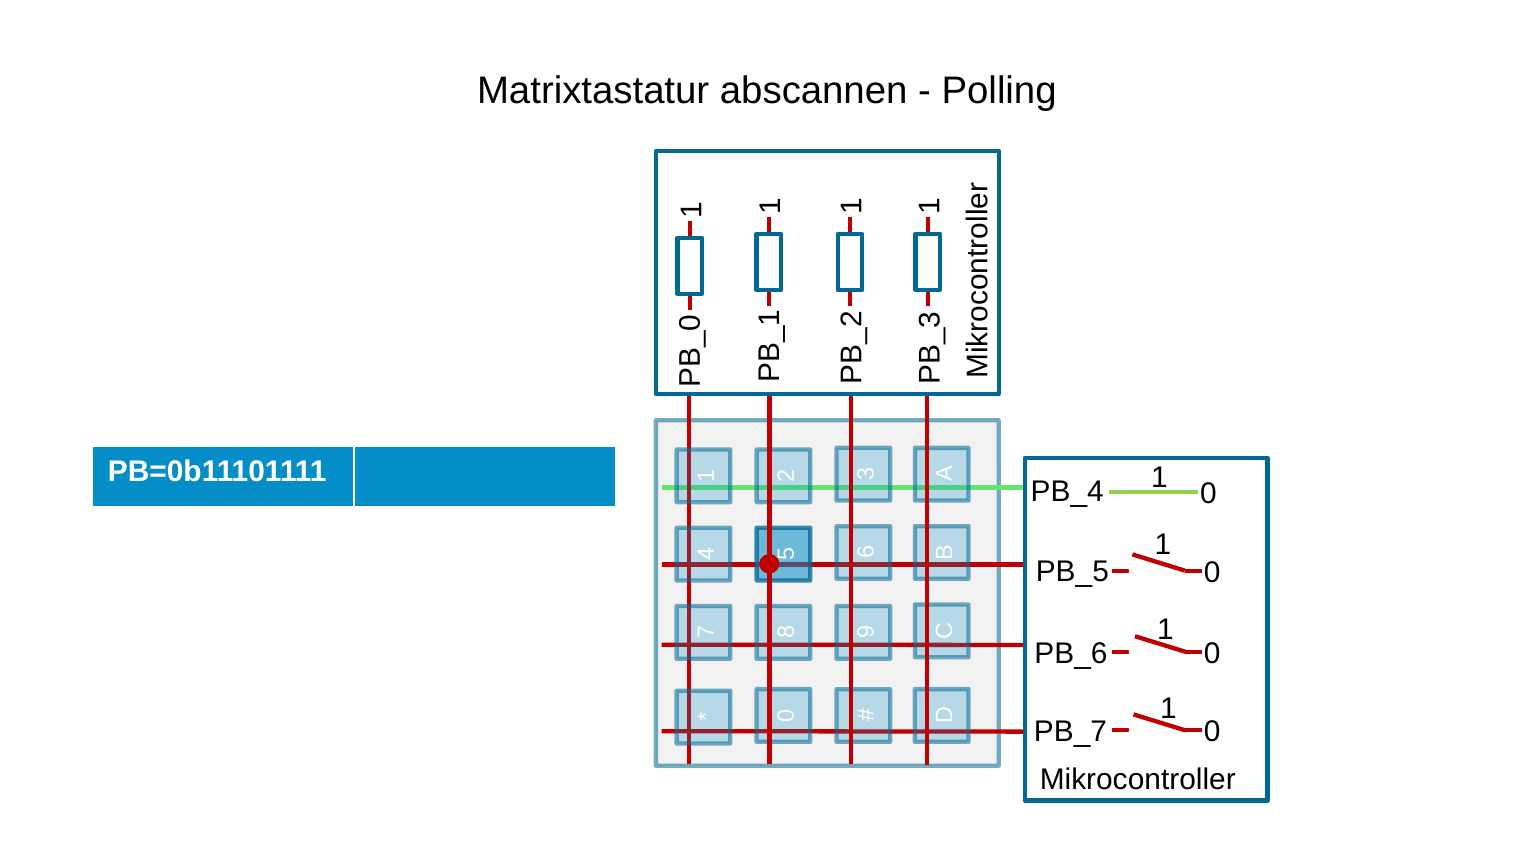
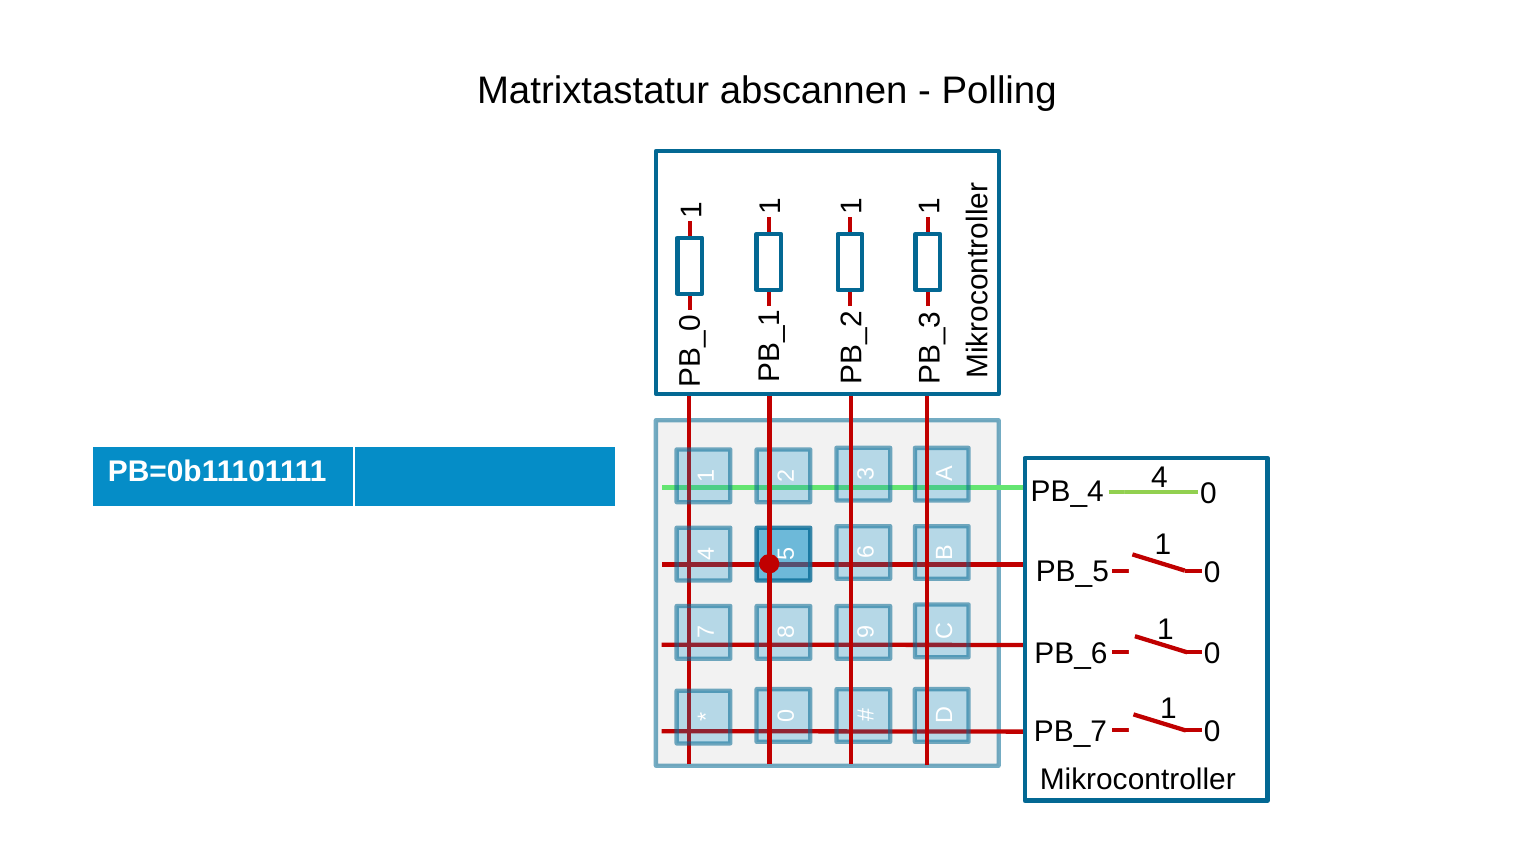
PB=0b11101111 1: 1 -> 4 (1159, 478)
